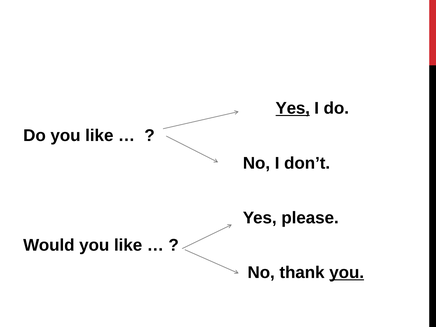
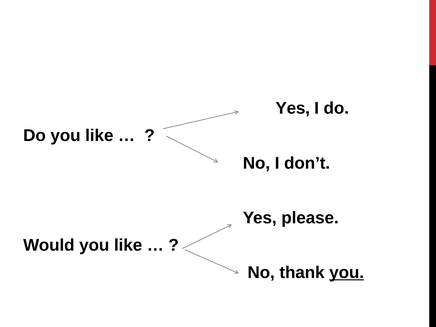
Yes underline: present -> none (293, 108)
